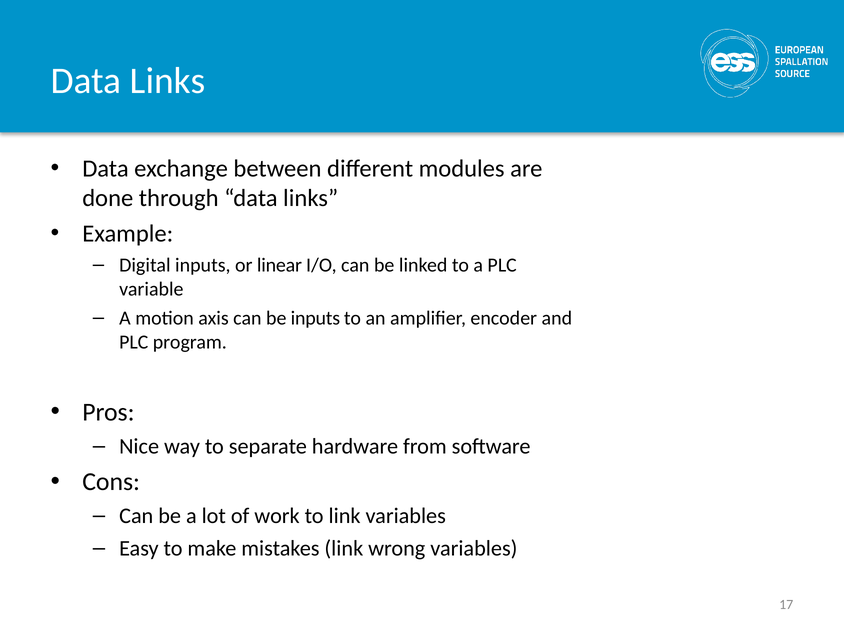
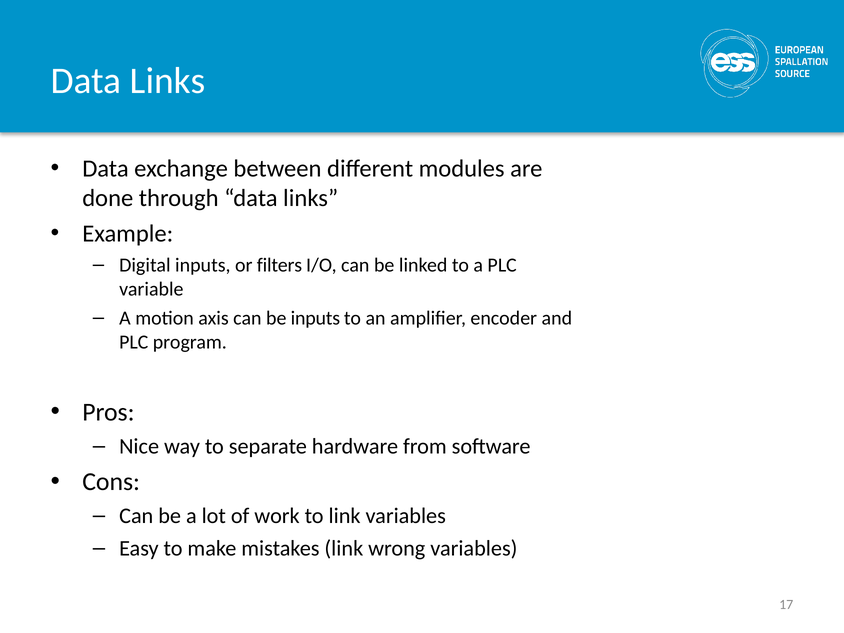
linear: linear -> filters (279, 265)
